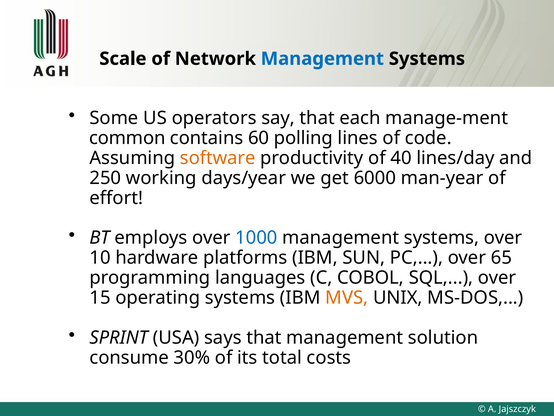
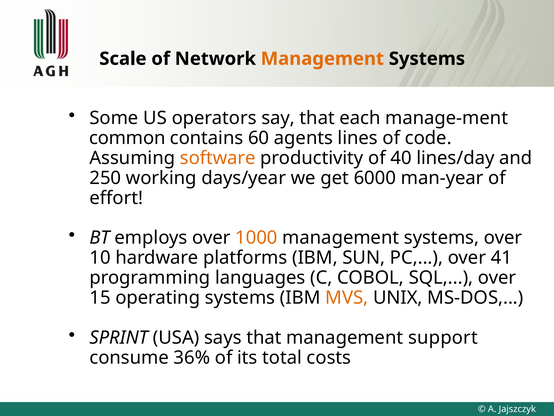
Management colour: blue -> orange (322, 59)
polling: polling -> agents (303, 138)
1000 colour: blue -> orange (256, 238)
65: 65 -> 41 (501, 258)
solution: solution -> support (443, 337)
30%: 30% -> 36% (192, 357)
